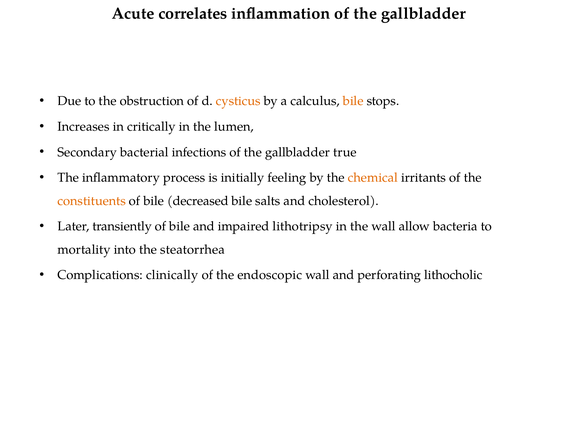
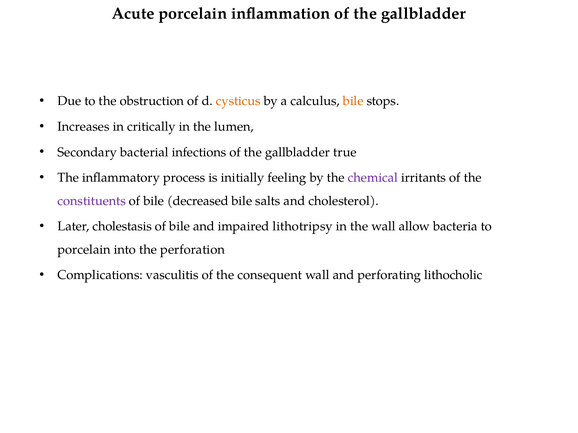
Acute correlates: correlates -> porcelain (193, 14)
chemical colour: orange -> purple (373, 178)
constituents colour: orange -> purple (92, 201)
transiently: transiently -> cholestasis (122, 227)
mortality: mortality -> porcelain (84, 250)
steatorrhea: steatorrhea -> perforation (193, 250)
clinically: clinically -> vasculitis (172, 275)
endoscopic: endoscopic -> consequent (270, 275)
